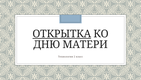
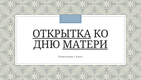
МАТЕРИ underline: none -> present (85, 44)
